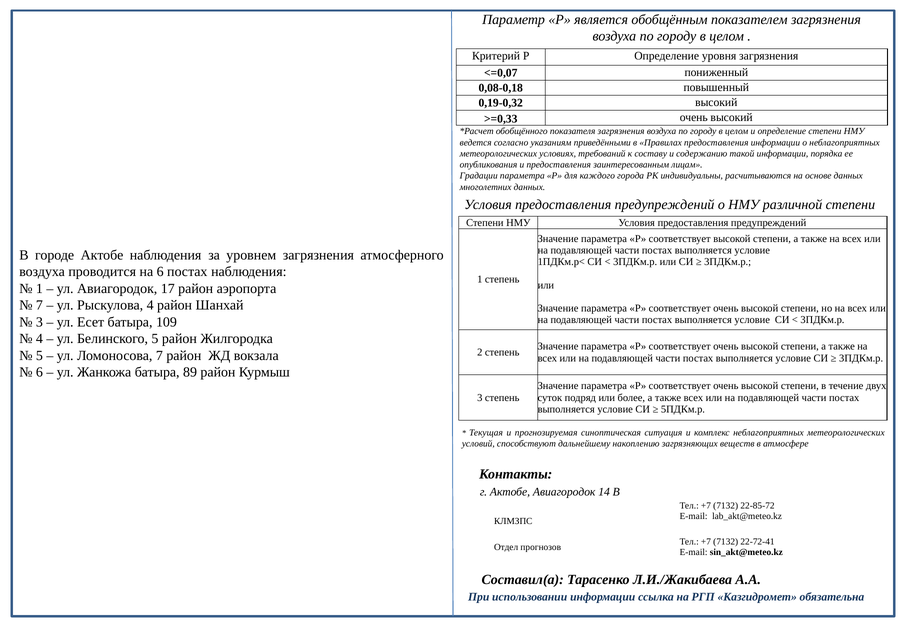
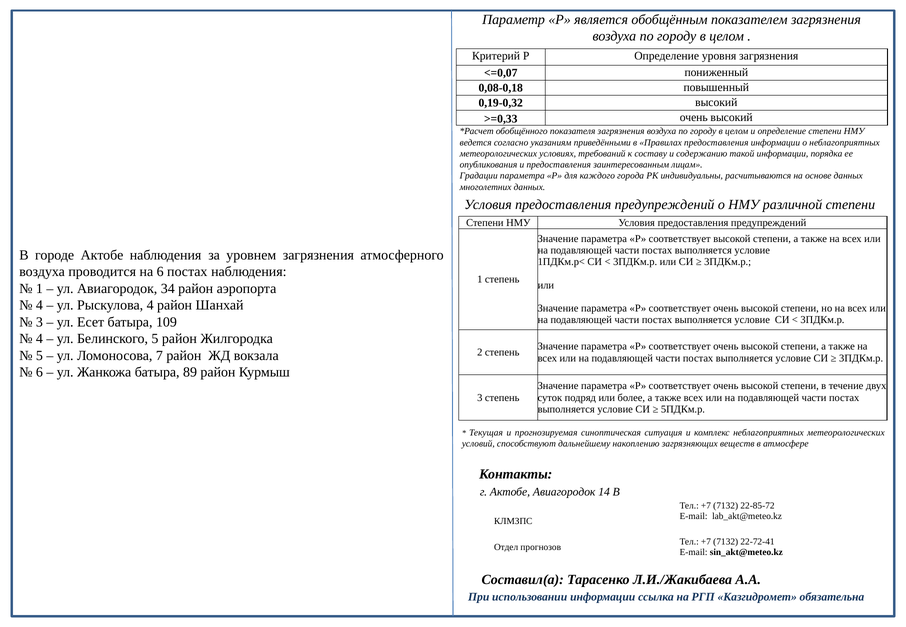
17: 17 -> 34 (168, 289)
7: 7 -> 4 (39, 305)
